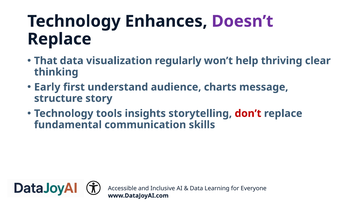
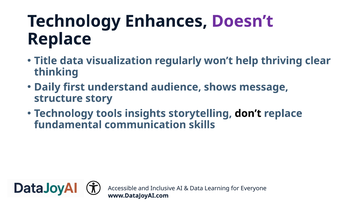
That: That -> Title (46, 61)
Early: Early -> Daily (47, 87)
charts: charts -> shows (220, 87)
don’t colour: red -> black (248, 113)
